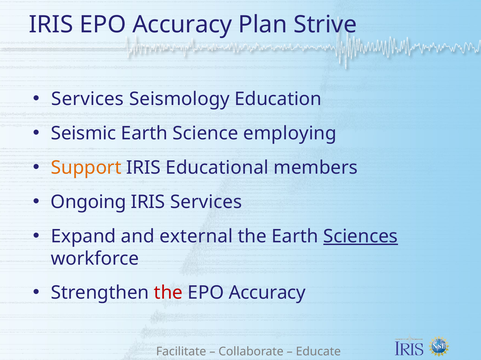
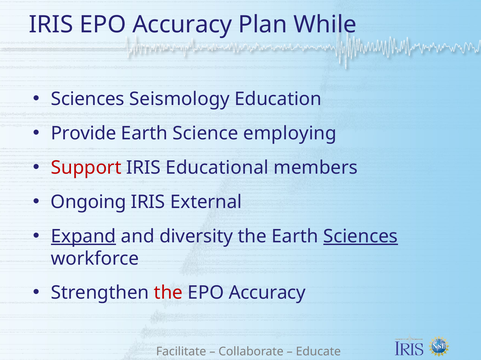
Strive: Strive -> While (325, 25)
Services: Services -> Sciences (88, 99)
Seismic: Seismic -> Provide (84, 134)
Support colour: orange -> red (86, 168)
IRIS Services: Services -> External (206, 202)
Expand underline: none -> present (84, 237)
external: external -> diversity (196, 237)
